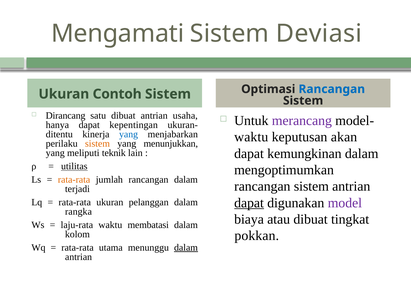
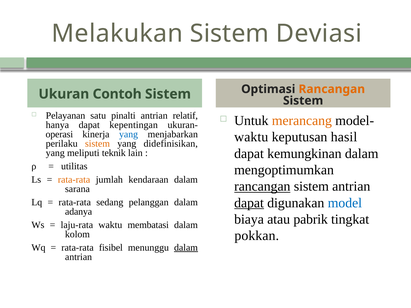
Mengamati: Mengamati -> Melakukan (117, 34)
Rancangan colour: blue -> orange (332, 89)
Dirancang: Dirancang -> Pelayanan (66, 116)
satu dibuat: dibuat -> pinalti (123, 116)
usaha: usaha -> relatif (185, 116)
merancang colour: purple -> orange (302, 121)
ditentu: ditentu -> operasi (59, 135)
akan: akan -> hasil (344, 137)
menunjukkan: menunjukkan -> didefinisikan (171, 144)
utilitas underline: present -> none (74, 166)
jumlah rancangan: rancangan -> kendaraan (148, 180)
rancangan underline: none -> present (262, 187)
terjadi: terjadi -> sarana (77, 189)
model colour: purple -> blue (345, 203)
rata-rata ukuran: ukuran -> sedang (110, 202)
rangka: rangka -> adanya (79, 212)
atau dibuat: dibuat -> pabrik (311, 219)
utama: utama -> fisibel (111, 248)
